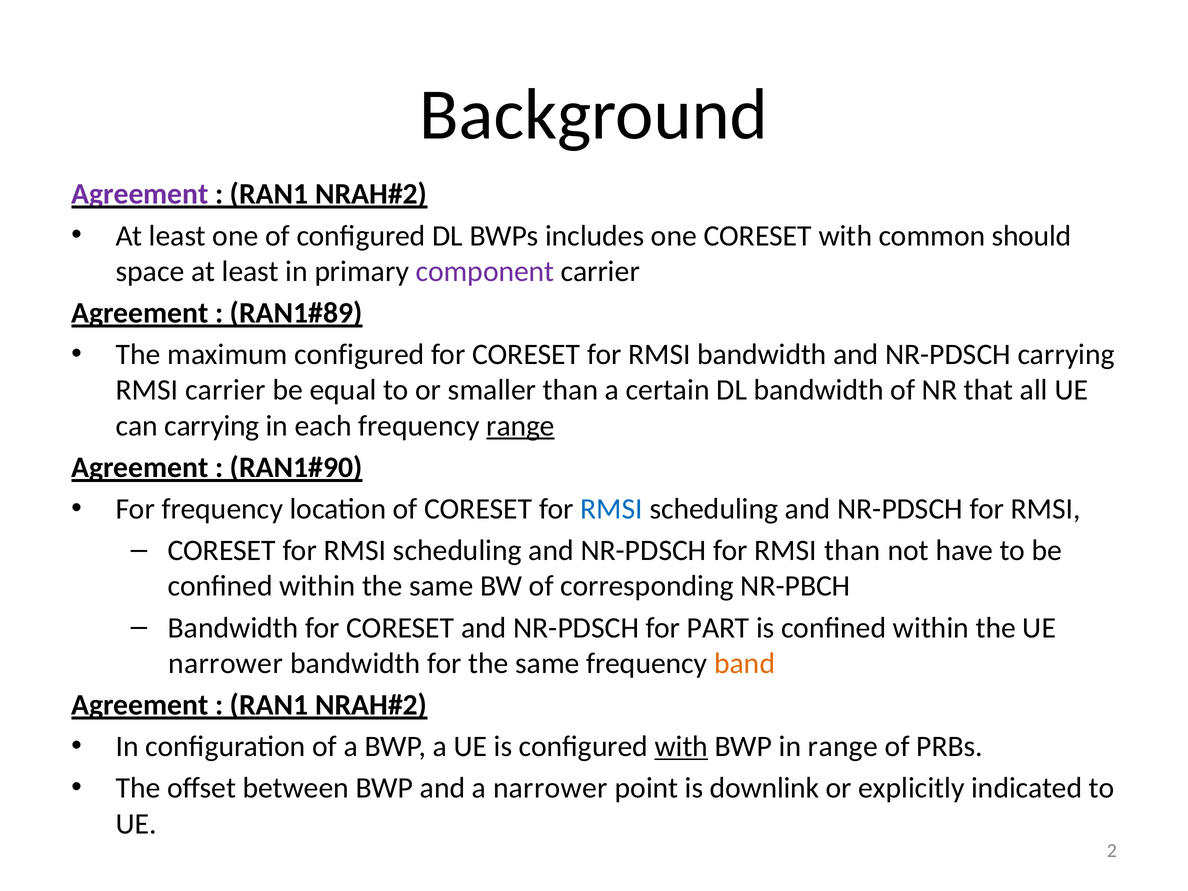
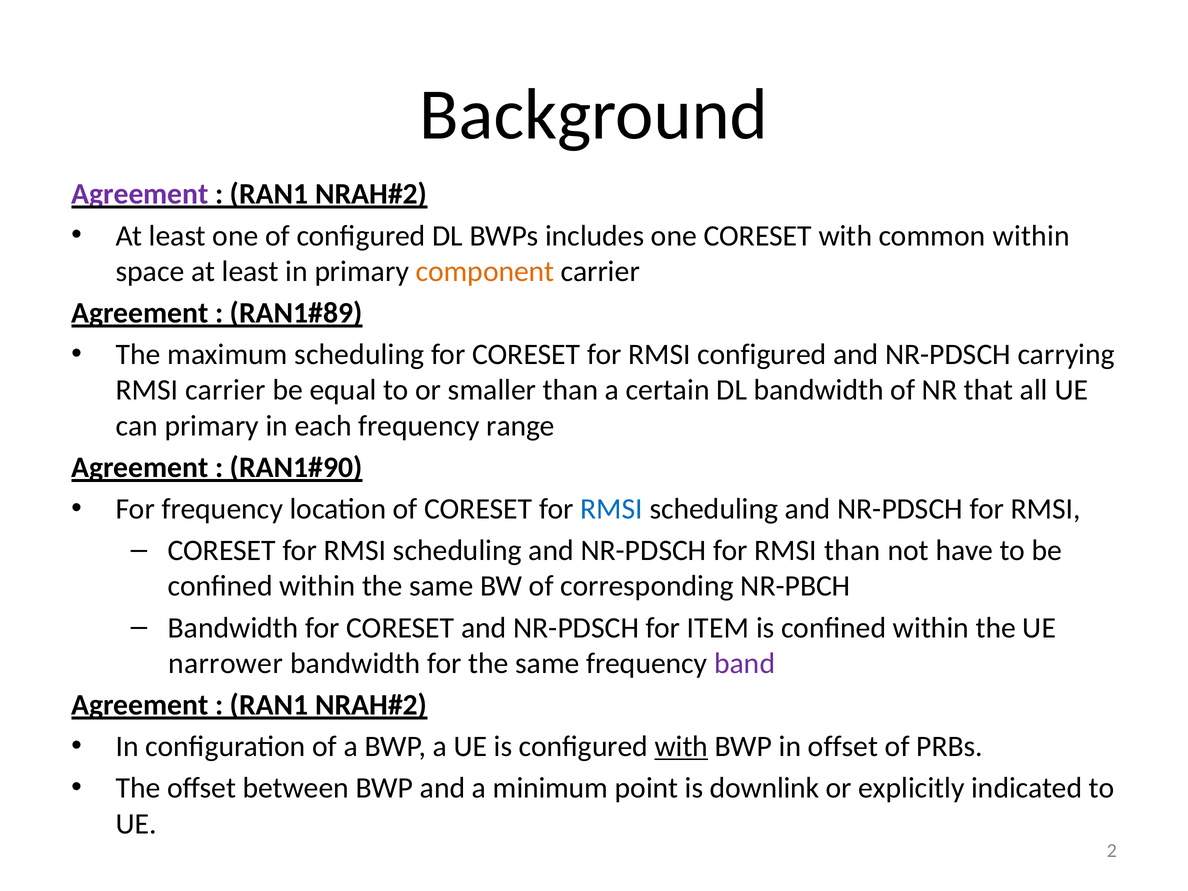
common should: should -> within (1031, 236)
component colour: purple -> orange (485, 271)
maximum configured: configured -> scheduling (359, 355)
RMSI bandwidth: bandwidth -> configured (762, 355)
can carrying: carrying -> primary (212, 426)
range underline: present -> none (520, 426)
PART: PART -> ITEM (718, 628)
band colour: orange -> purple (745, 663)
in range: range -> offset (843, 747)
a narrower: narrower -> minimum (551, 788)
